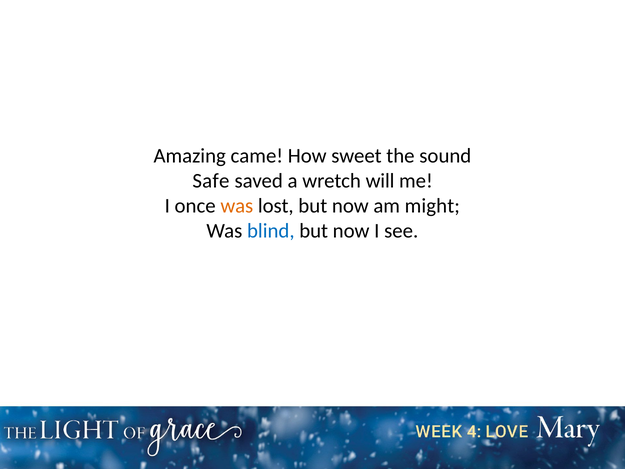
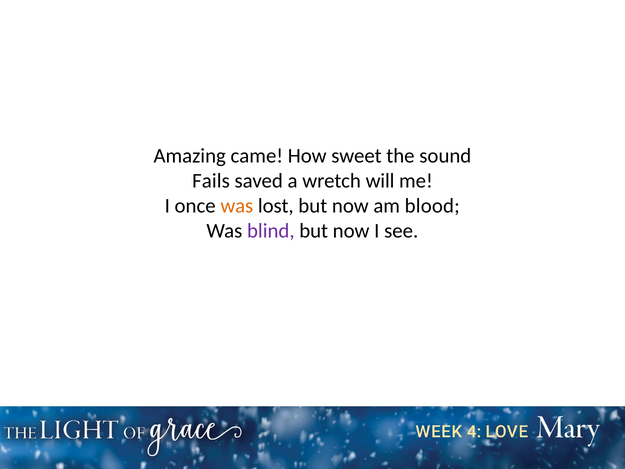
Safe: Safe -> Fails (211, 181)
might: might -> blood (432, 206)
blind colour: blue -> purple (271, 231)
